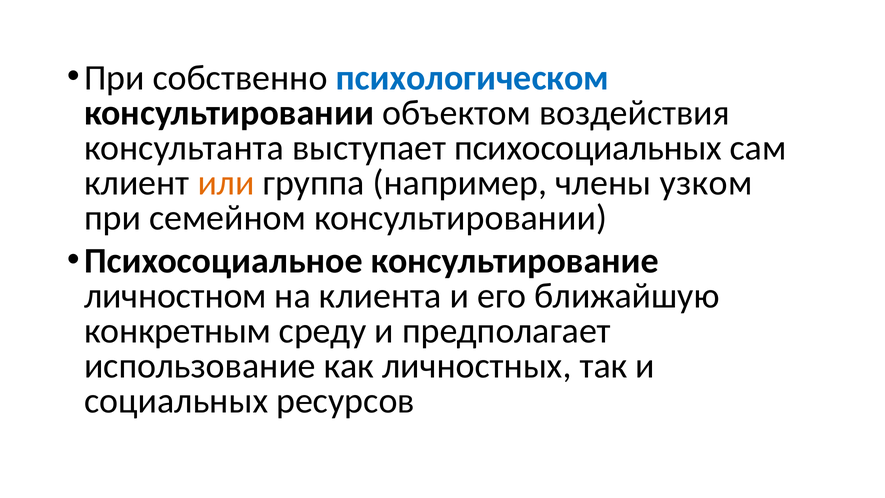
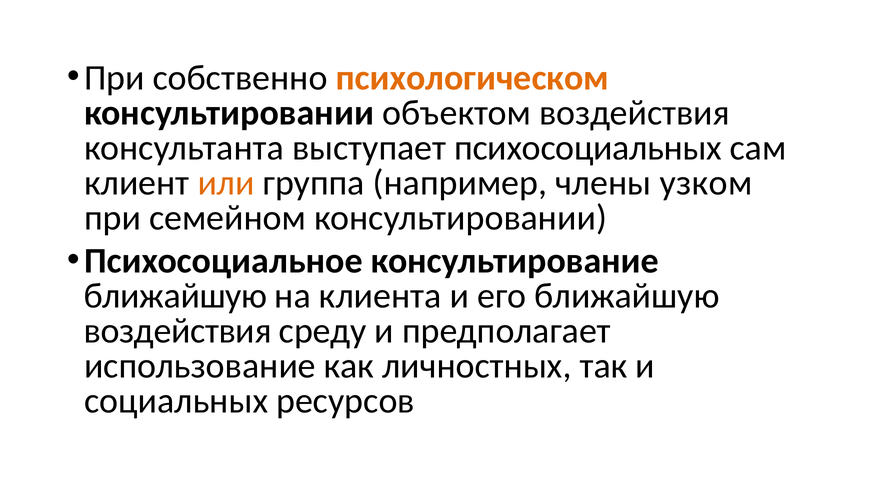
психологическом colour: blue -> orange (472, 78)
личностном: личностном -> ближайшую (175, 296)
конкретным: конкретным -> воздействия (178, 331)
